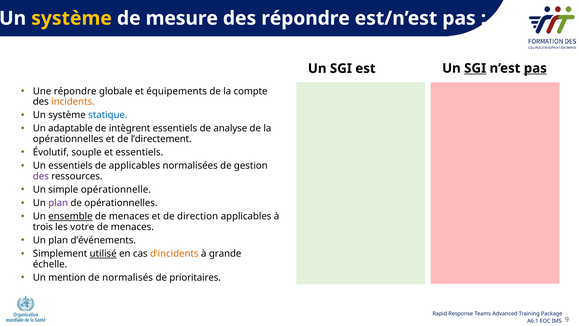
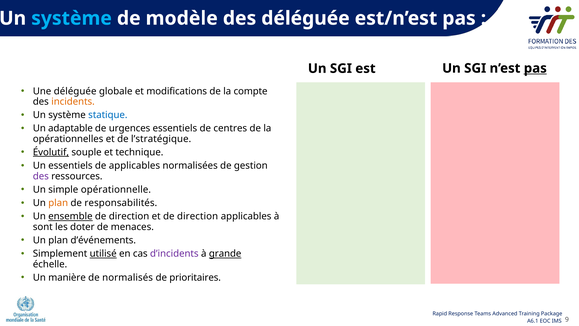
système colour: yellow -> light blue (72, 18)
mesure: mesure -> modèle (182, 18)
des répondre: répondre -> déléguée (305, 18)
SGI underline: present -> none (475, 68)
Une répondre: répondre -> déléguée (75, 91)
équipements: équipements -> modifications (177, 91)
intègrent: intègrent -> urgences (130, 128)
analyse: analyse -> centres (230, 128)
l’directement: l’directement -> l’stratégique (161, 139)
Évolutif underline: none -> present (51, 152)
et essentiels: essentiels -> technique (139, 152)
plan colour: purple -> orange (58, 203)
de opérationnelles: opérationnelles -> responsabilités (121, 203)
menaces: menaces -> direction (129, 216)
trois: trois -> sont (43, 227)
votre: votre -> doter (82, 227)
d’incidents colour: orange -> purple (174, 254)
grande underline: none -> present (225, 254)
mention: mention -> manière (67, 277)
